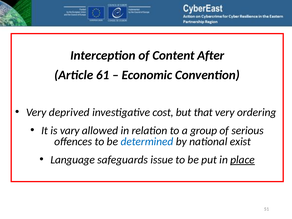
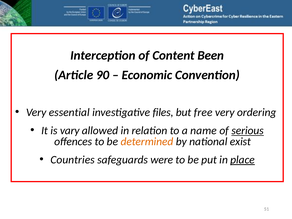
After: After -> Been (211, 55)
61: 61 -> 90 (103, 75)
deprived: deprived -> essential (69, 112)
cost: cost -> files (163, 112)
that: that -> free (203, 112)
group: group -> name (204, 131)
serious underline: none -> present (248, 131)
determined colour: blue -> orange (147, 141)
Language: Language -> Countries (73, 160)
issue: issue -> were (162, 160)
